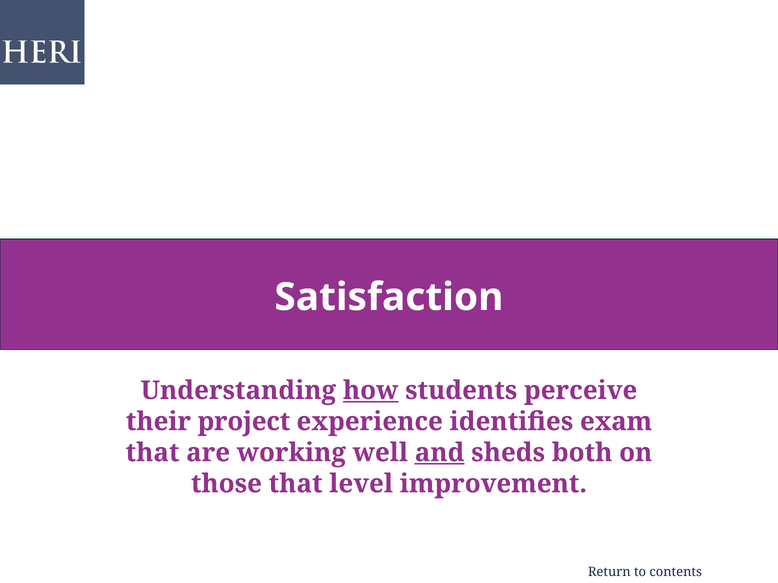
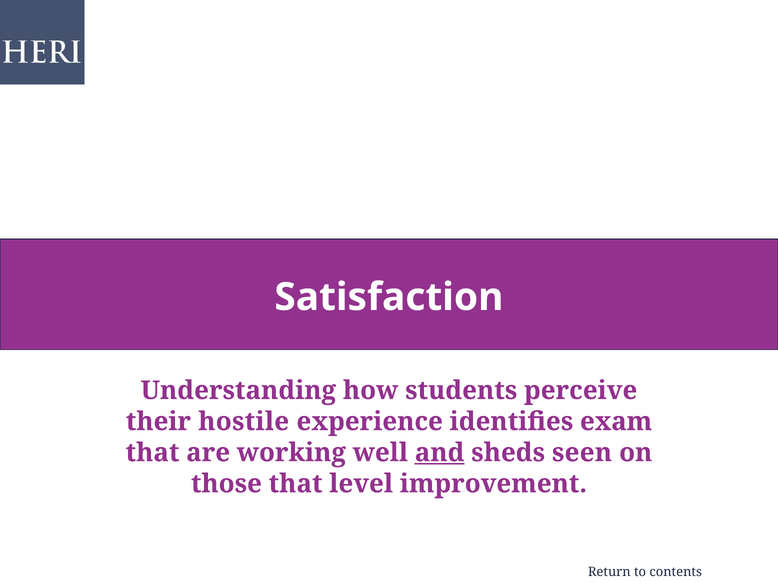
how underline: present -> none (371, 391)
project: project -> hostile (244, 422)
both: both -> seen (582, 453)
